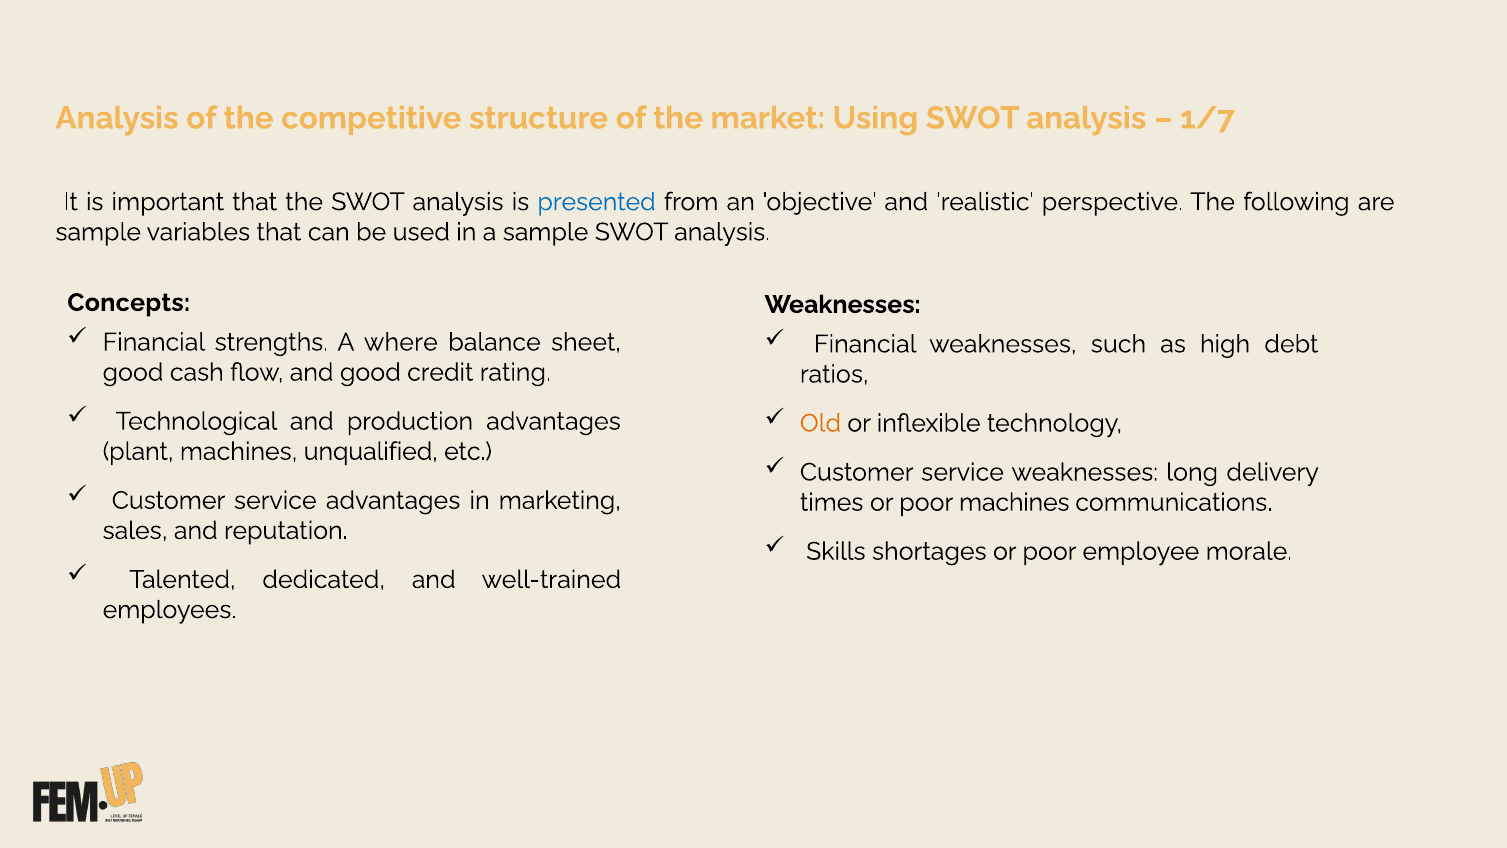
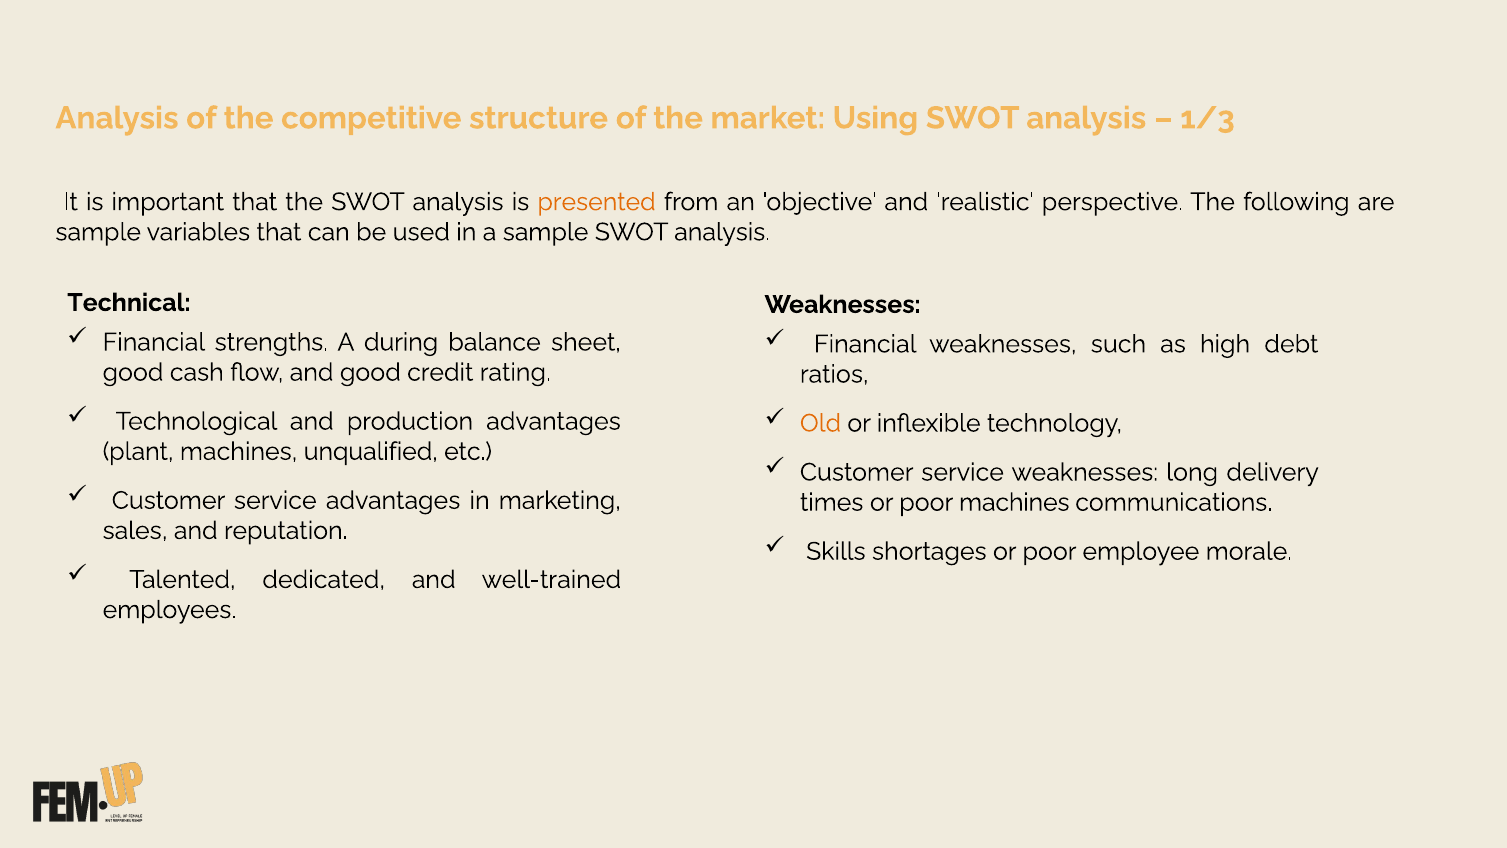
1/7: 1/7 -> 1/3 (1207, 118)
presented colour: blue -> orange (597, 202)
Concepts: Concepts -> Technical (129, 303)
where: where -> during (401, 342)
